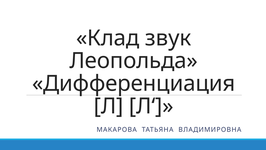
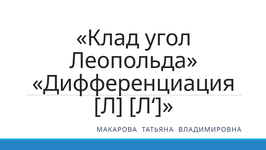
звук: звук -> угол (168, 38)
